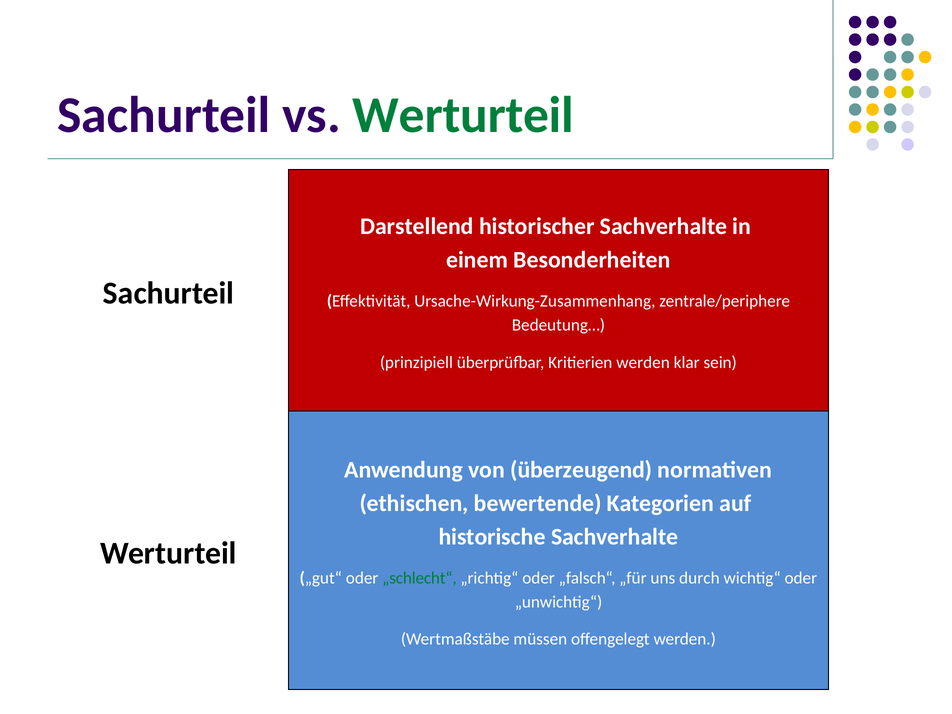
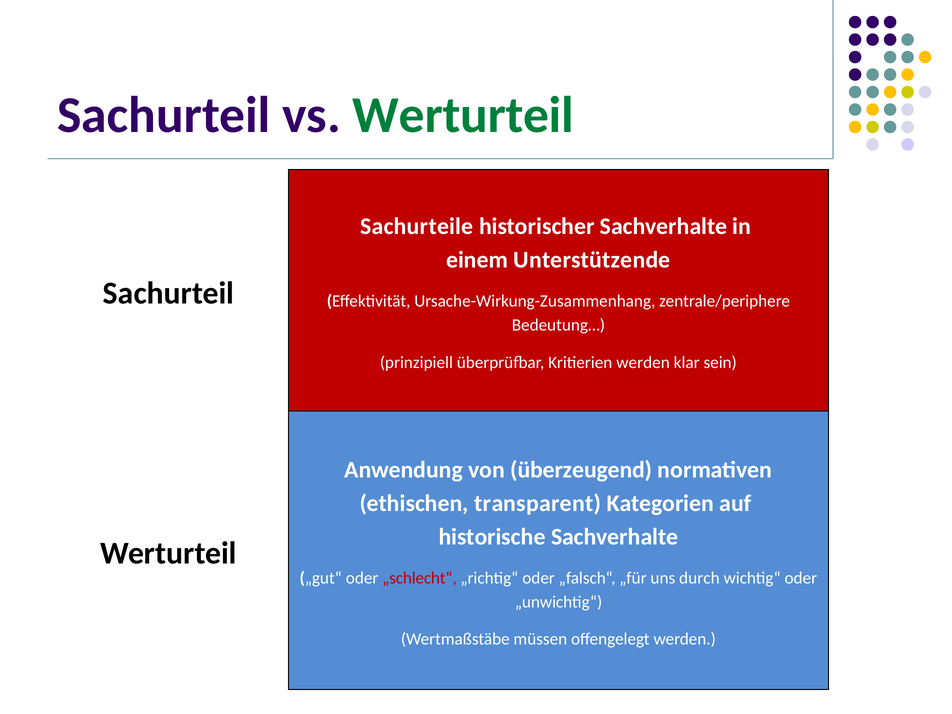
Darstellend: Darstellend -> Sachurteile (417, 227)
Besonderheiten: Besonderheiten -> Unterstützende (592, 260)
bewertende: bewertende -> transparent (538, 503)
„schlecht“ colour: green -> red (419, 578)
